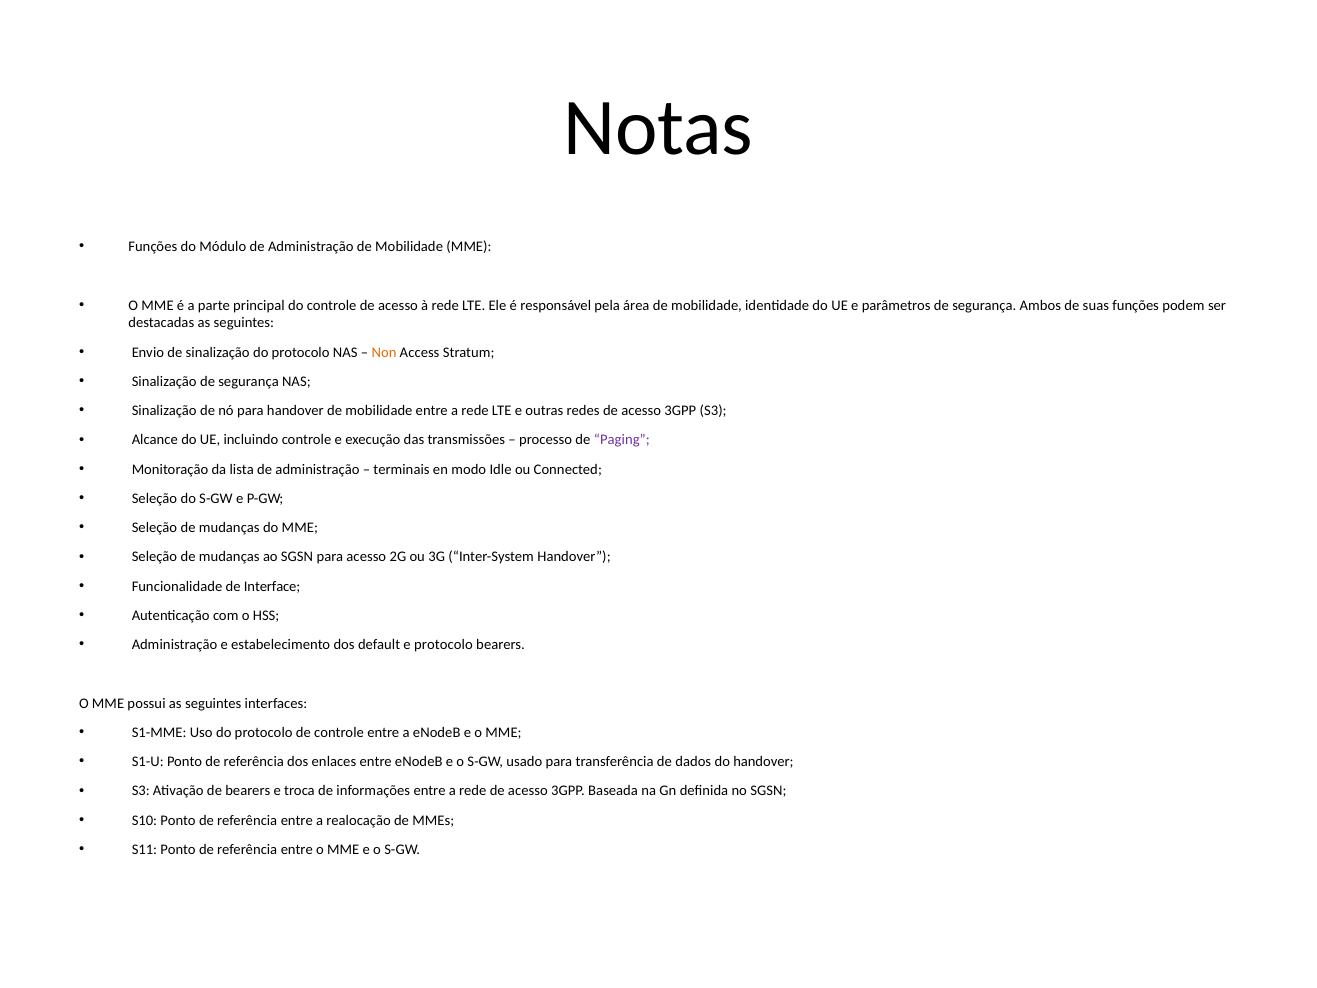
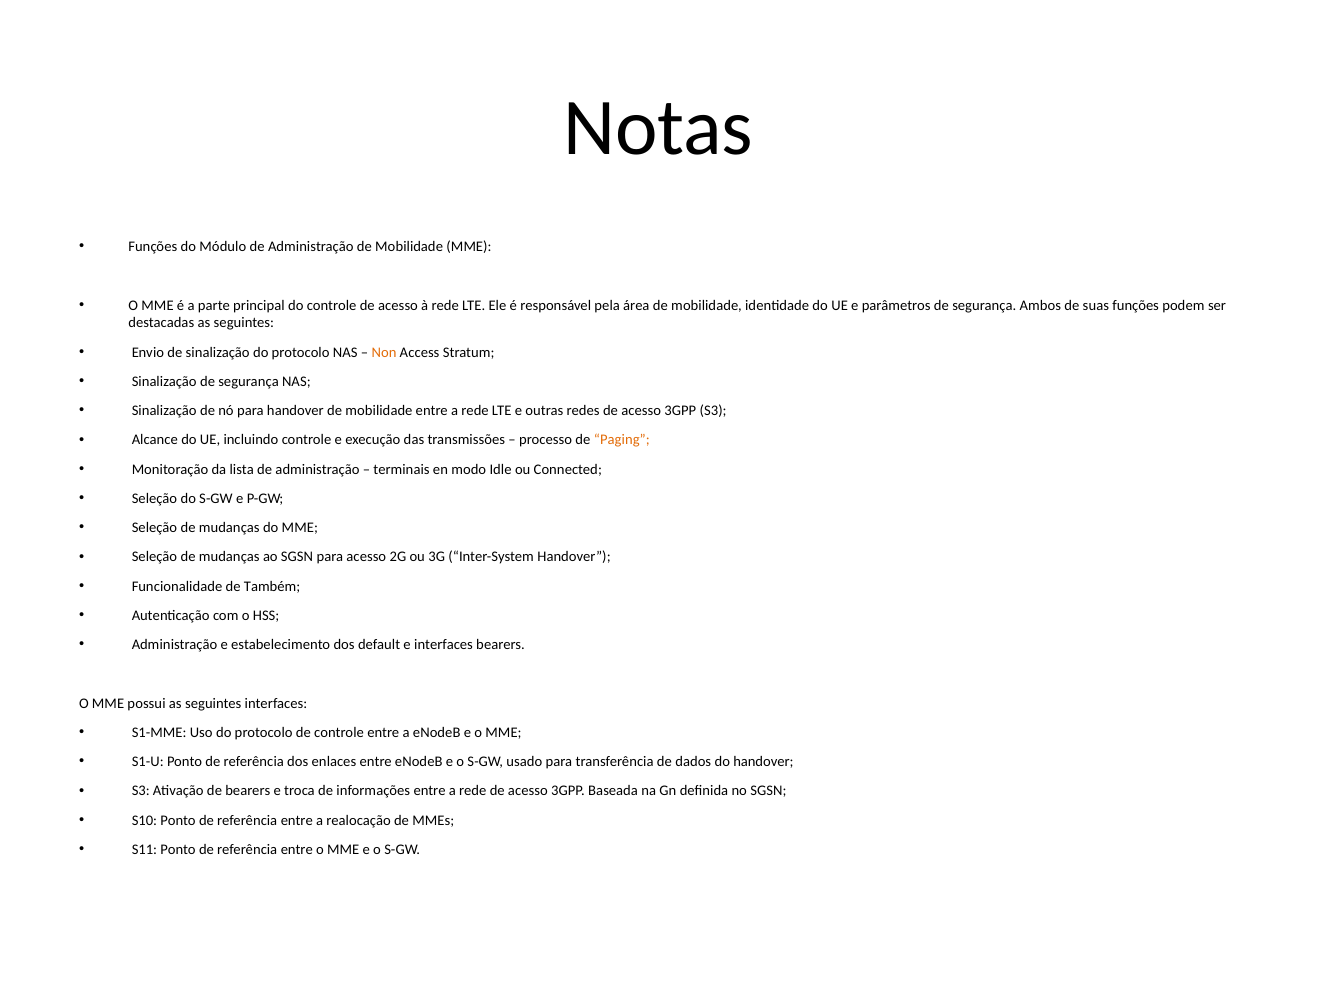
Paging colour: purple -> orange (622, 440)
Interface: Interface -> Também (272, 586)
e protocolo: protocolo -> interfaces (444, 645)
